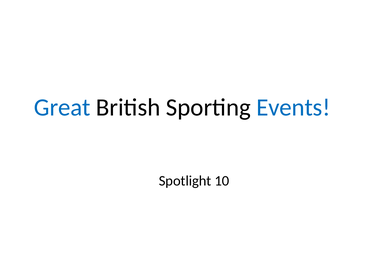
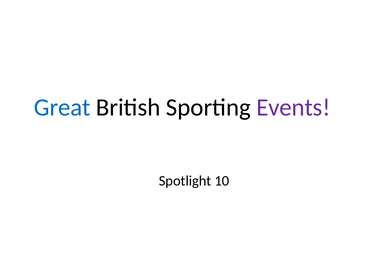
Events colour: blue -> purple (293, 107)
